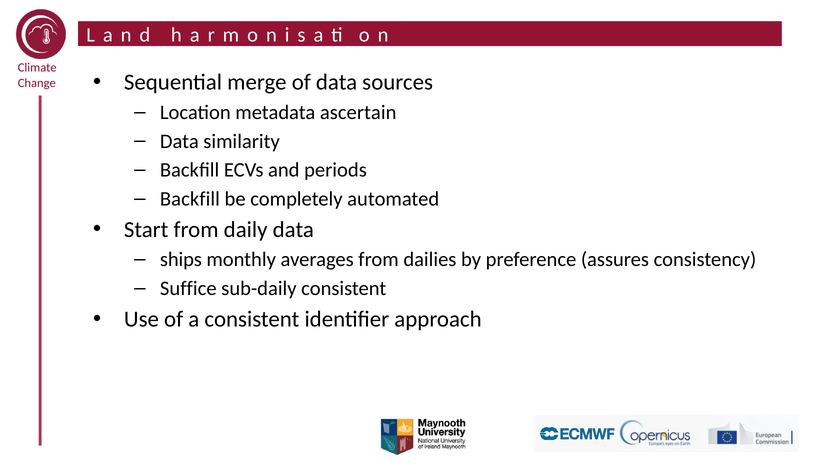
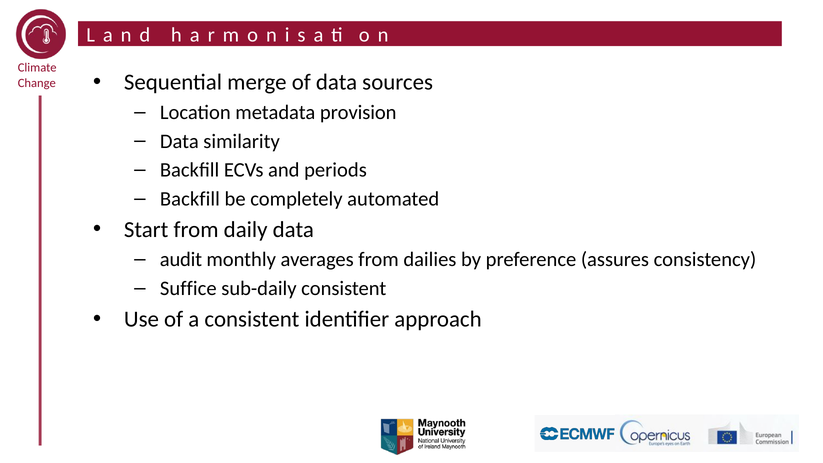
ascertain: ascertain -> provision (358, 112)
ships: ships -> audit (181, 260)
